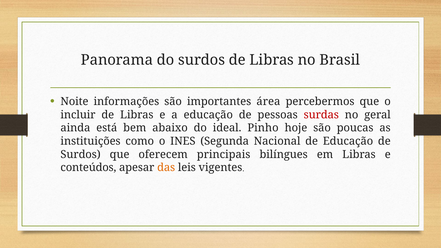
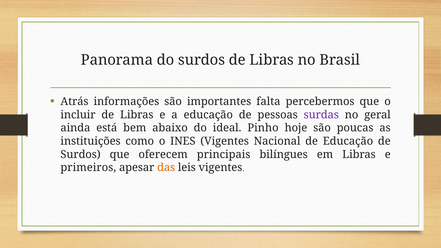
Noite: Noite -> Atrás (74, 102)
área: área -> falta (268, 102)
surdas colour: red -> purple (321, 115)
INES Segunda: Segunda -> Vigentes (225, 141)
conteúdos: conteúdos -> primeiros (88, 168)
